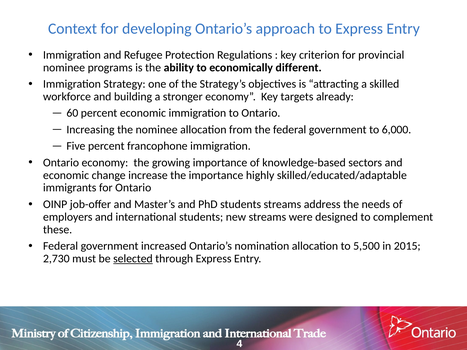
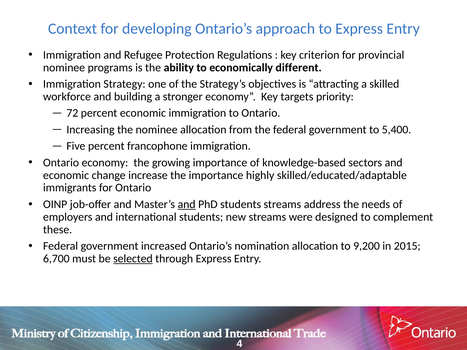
already: already -> priority (335, 97)
60: 60 -> 72 (72, 113)
6,000: 6,000 -> 5,400 (397, 130)
and underline: none -> present (187, 204)
5,500: 5,500 -> 9,200 (367, 246)
2,730: 2,730 -> 6,700 (56, 259)
